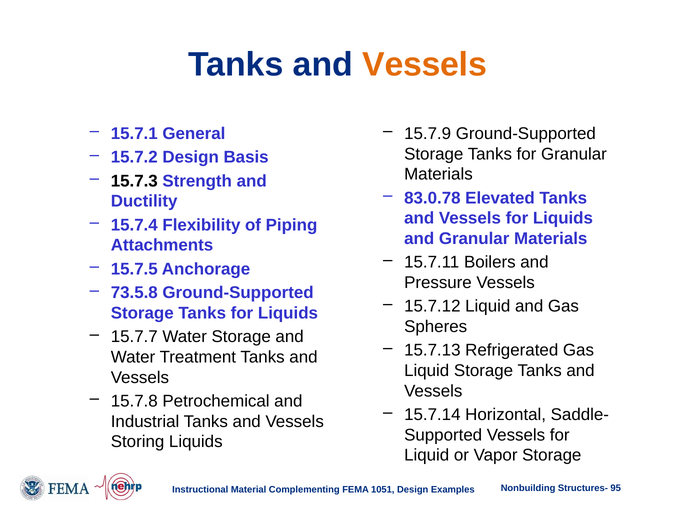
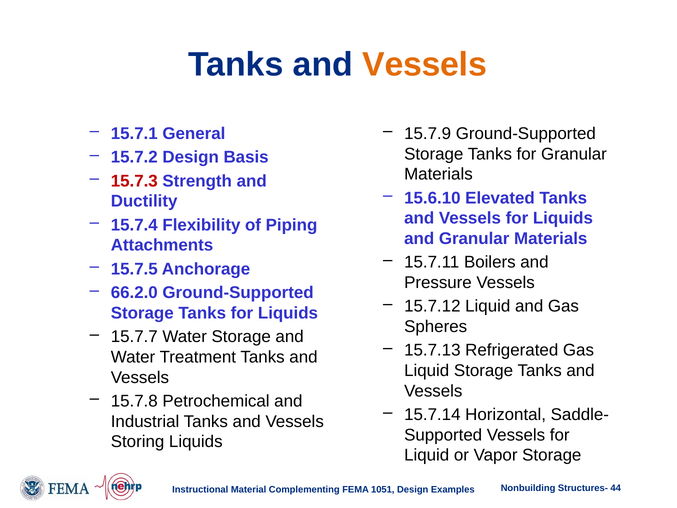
15.7.3 colour: black -> red (134, 181)
83.0.78: 83.0.78 -> 15.6.10 (432, 198)
73.5.8: 73.5.8 -> 66.2.0 (134, 293)
95: 95 -> 44 (616, 488)
